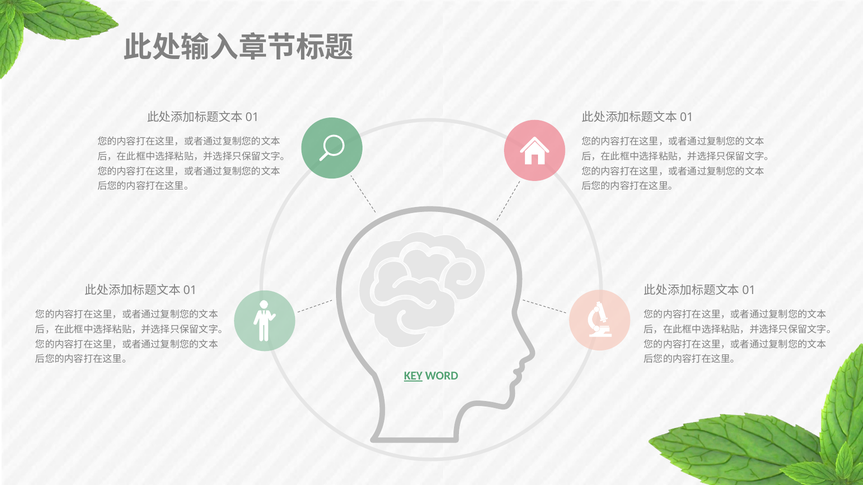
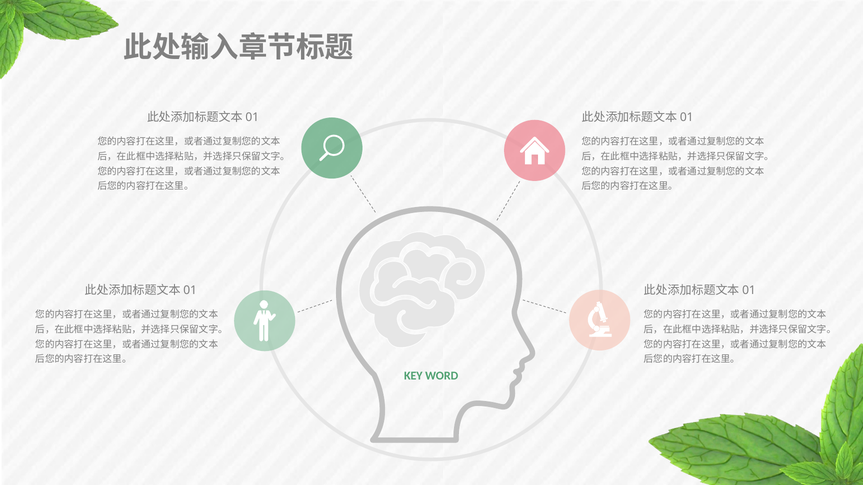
KEY underline: present -> none (413, 376)
